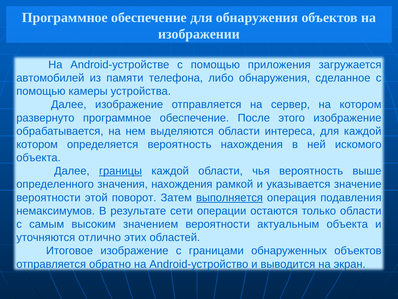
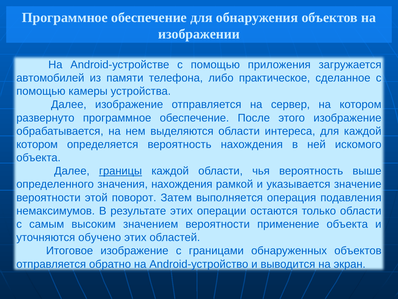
либо обнаружения: обнаружения -> практическое (275, 78)
выполняется underline: present -> none (230, 197)
результате сети: сети -> этих (181, 211)
актуальным: актуальным -> применение (288, 224)
отлично: отлично -> обучено (100, 237)
